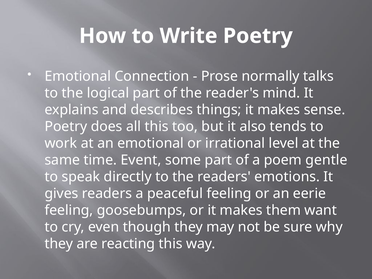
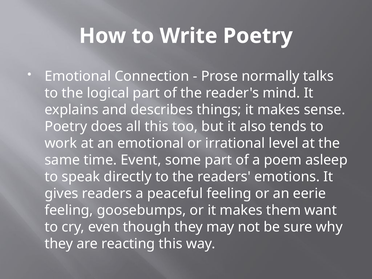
gentle: gentle -> asleep (327, 160)
